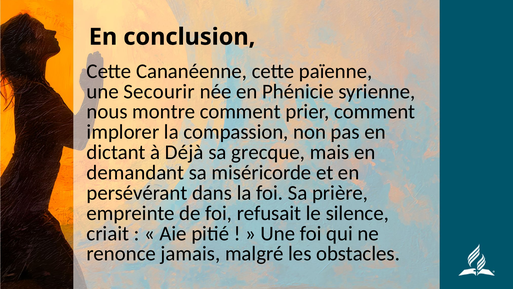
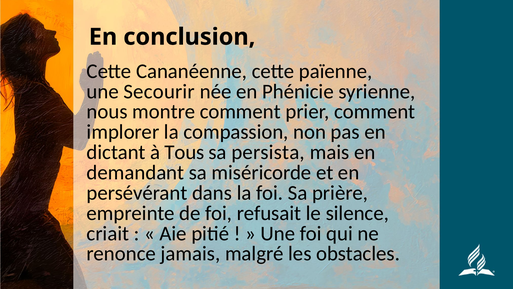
Déjà: Déjà -> Tous (184, 152)
grecque: grecque -> persista (268, 152)
